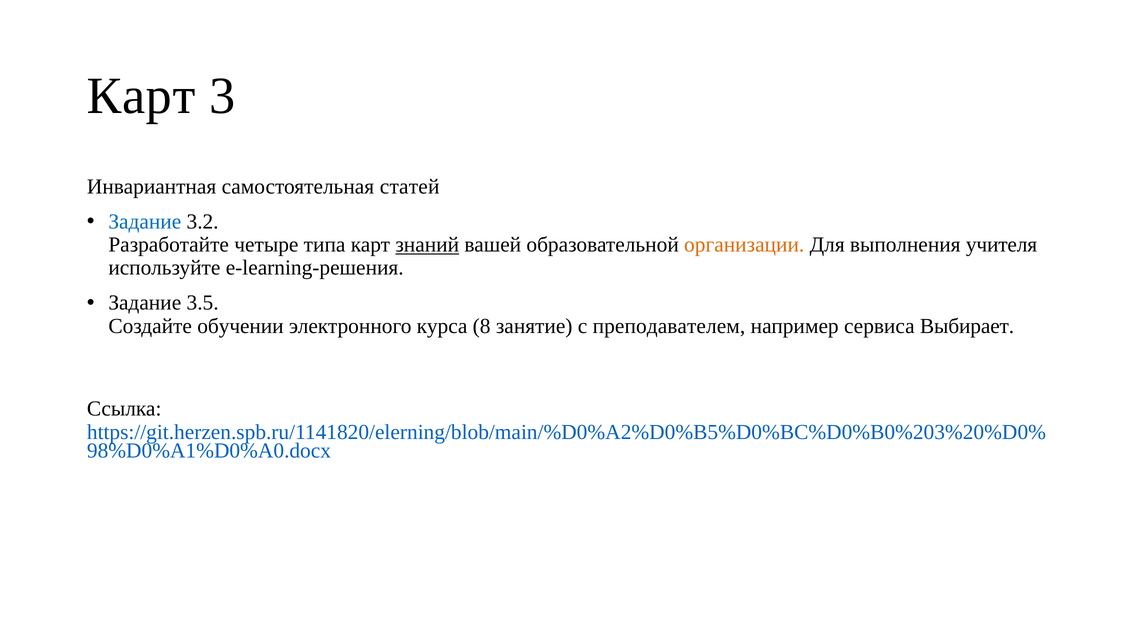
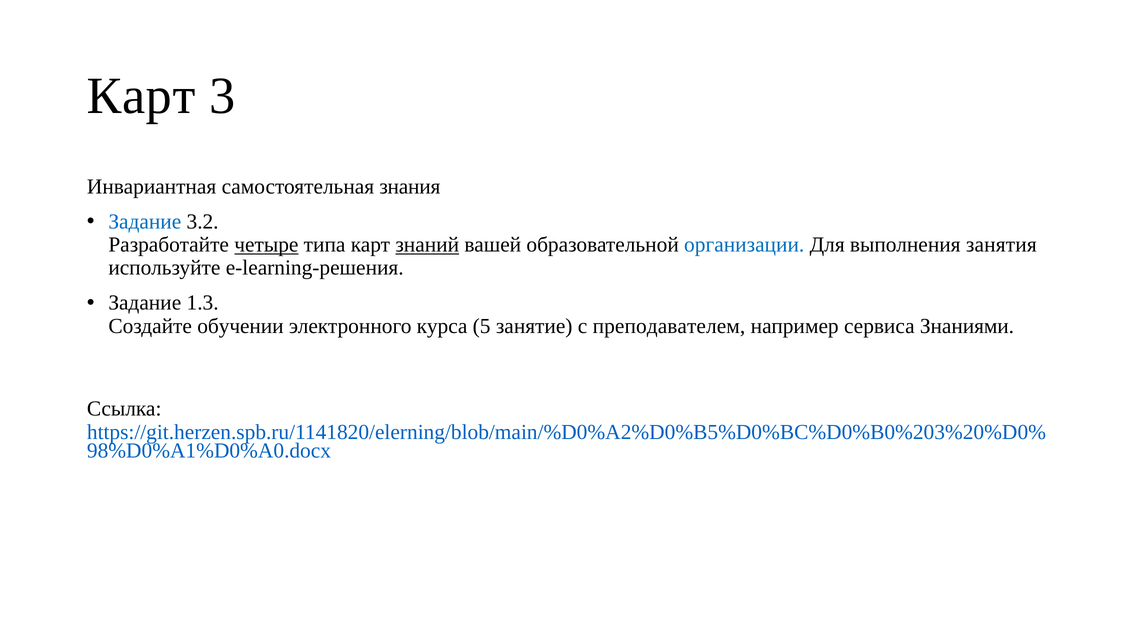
статей: статей -> знания (410, 187)
четыре underline: none -> present (266, 245)
организации colour: orange -> blue (744, 245)
учителя: учителя -> занятия (1001, 245)
3.5: 3.5 -> 1.3 (203, 303)
8: 8 -> 5 (482, 326)
Выбирает: Выбирает -> Знаниями (967, 326)
